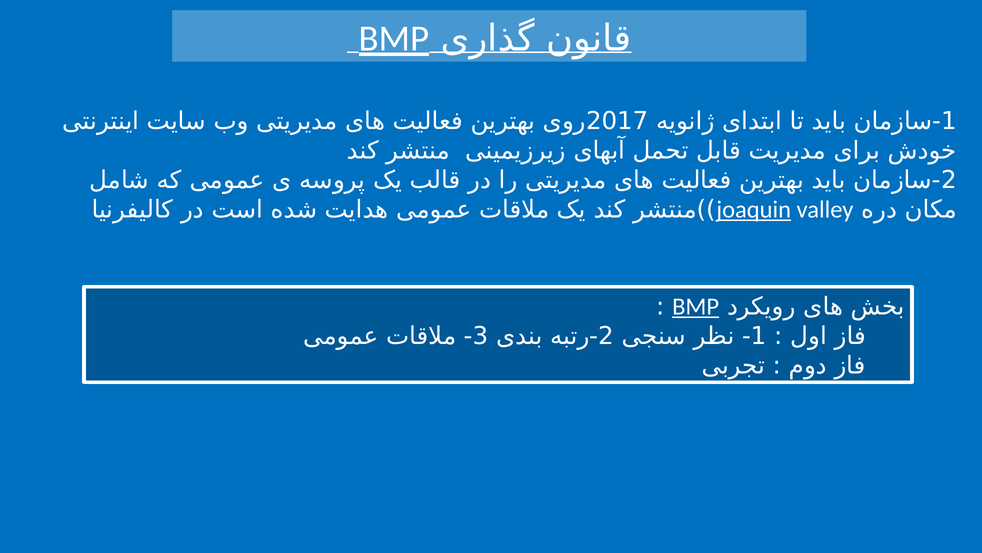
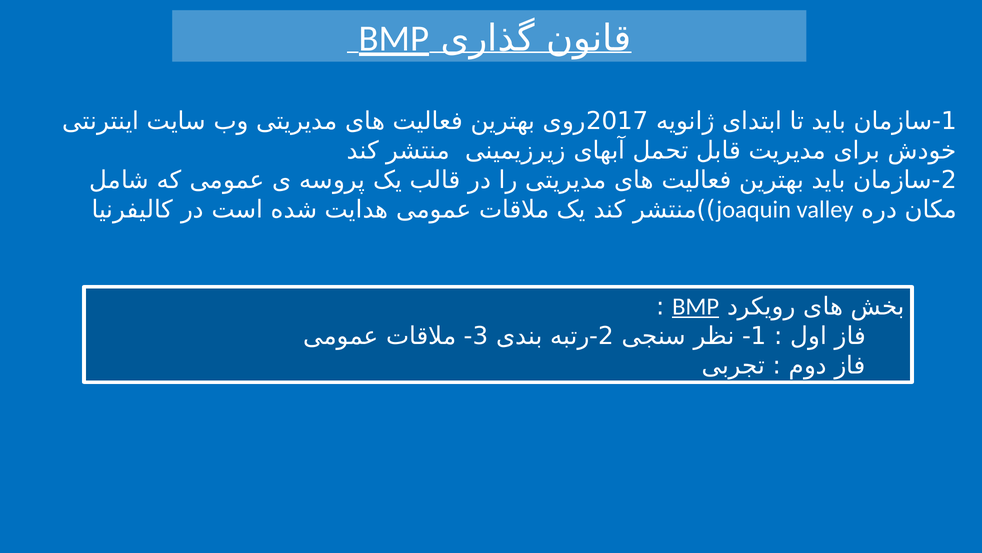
joaquin underline: present -> none (754, 209)
